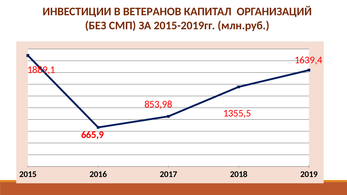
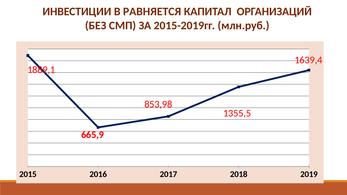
ВЕТЕРАНОВ: ВЕТЕРАНОВ -> РАВНЯЕТСЯ (152, 12)
